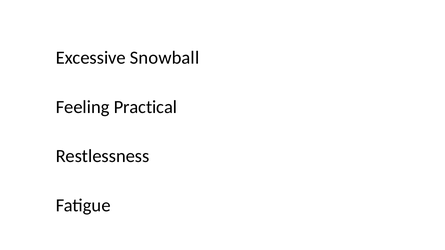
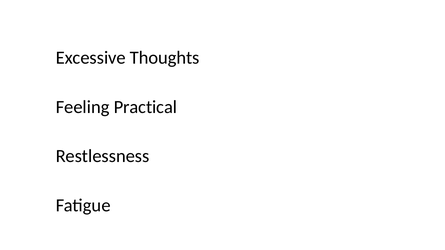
Snowball: Snowball -> Thoughts (165, 58)
